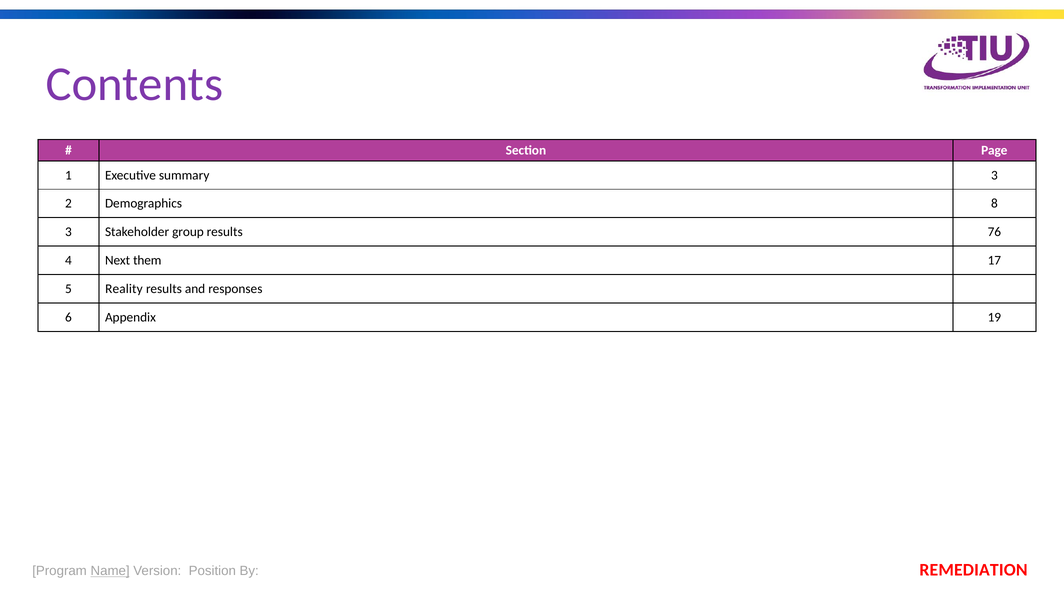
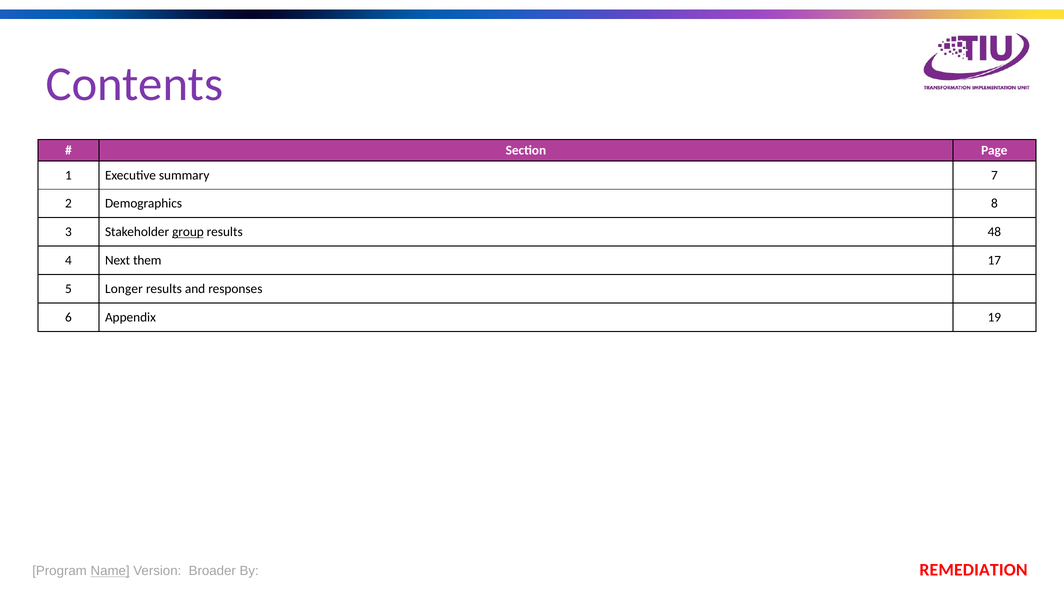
summary 3: 3 -> 7 (994, 175)
group underline: none -> present (188, 232)
76: 76 -> 48 (994, 232)
Reality: Reality -> Longer (124, 289)
Position: Position -> Broader (212, 572)
